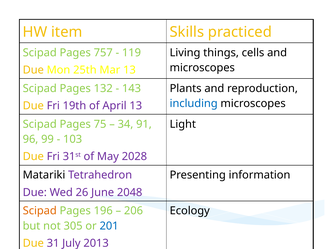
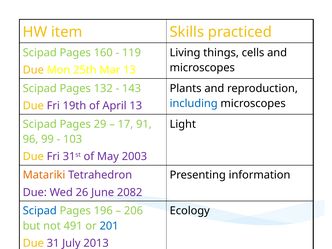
757: 757 -> 160 (103, 53)
75: 75 -> 29 (100, 124)
34: 34 -> 17 (125, 124)
2028: 2028 -> 2003 (134, 157)
Matariki colour: black -> orange (44, 175)
2048: 2048 -> 2082 (130, 192)
Scipad colour: orange -> blue (40, 211)
305: 305 -> 491 (73, 226)
